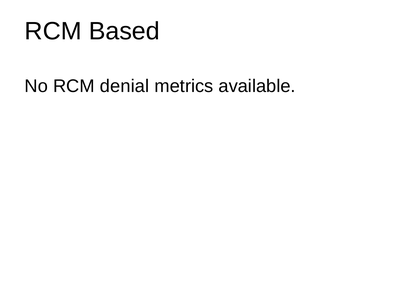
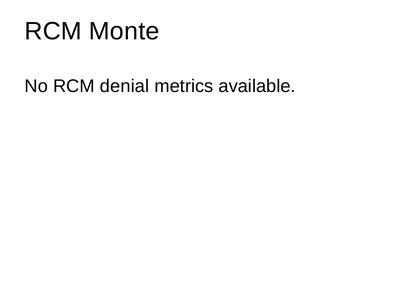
Based: Based -> Monte (124, 31)
